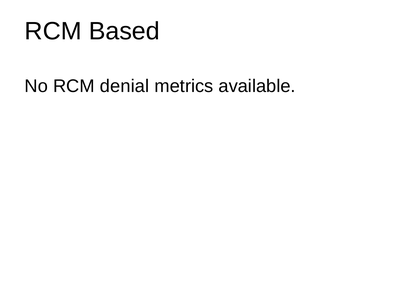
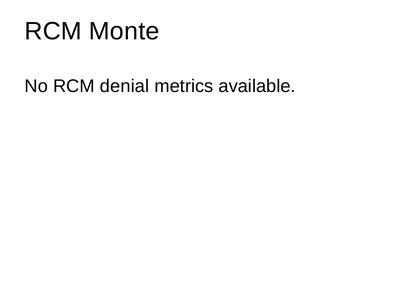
Based: Based -> Monte (124, 31)
